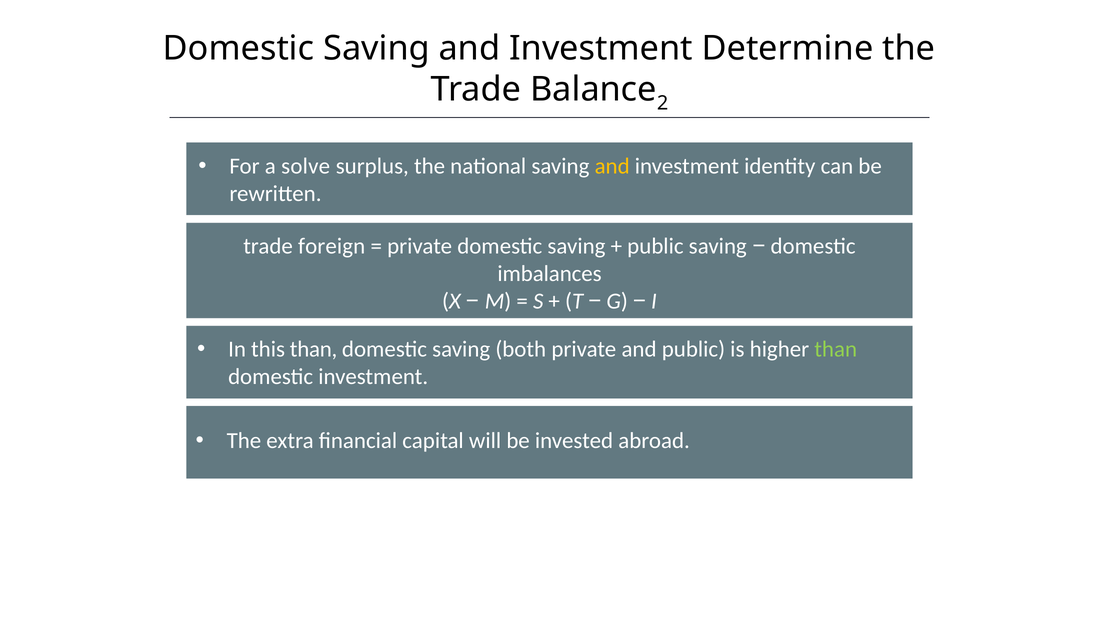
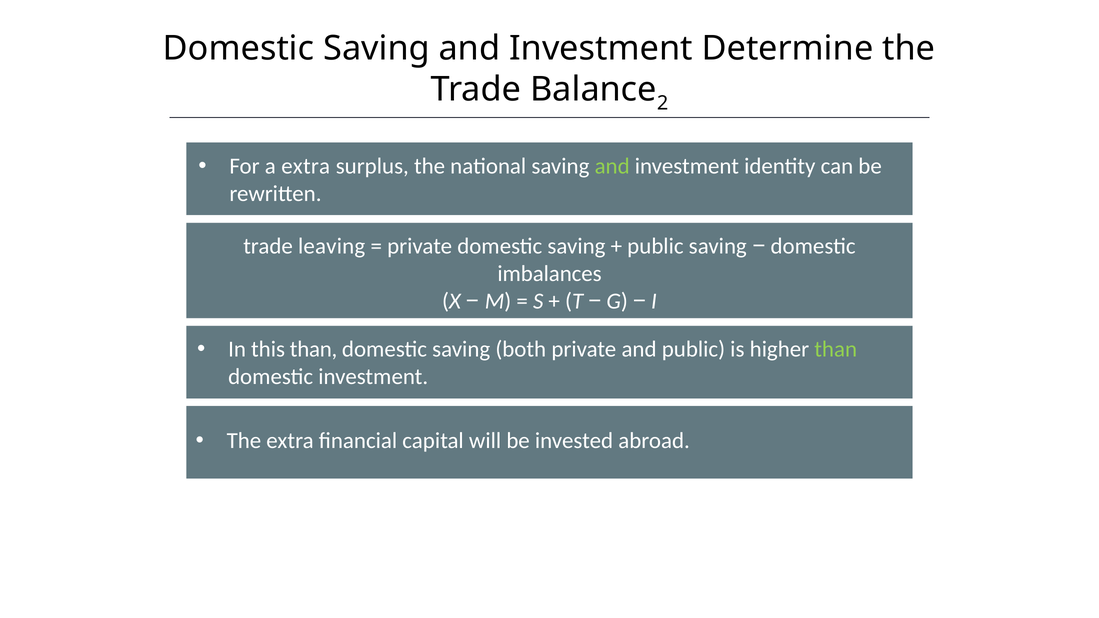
a solve: solve -> extra (306, 166)
and colour: yellow -> light green (612, 166)
foreign: foreign -> leaving (332, 246)
